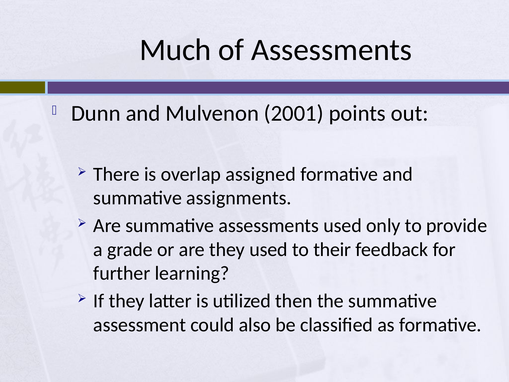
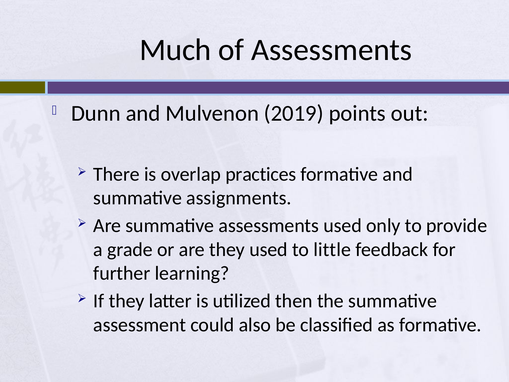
2001: 2001 -> 2019 (294, 113)
assigned: assigned -> practices (261, 174)
their: their -> little (332, 249)
